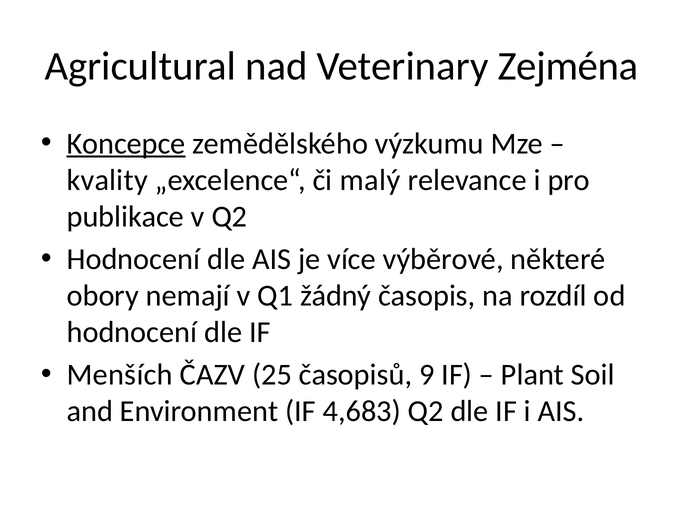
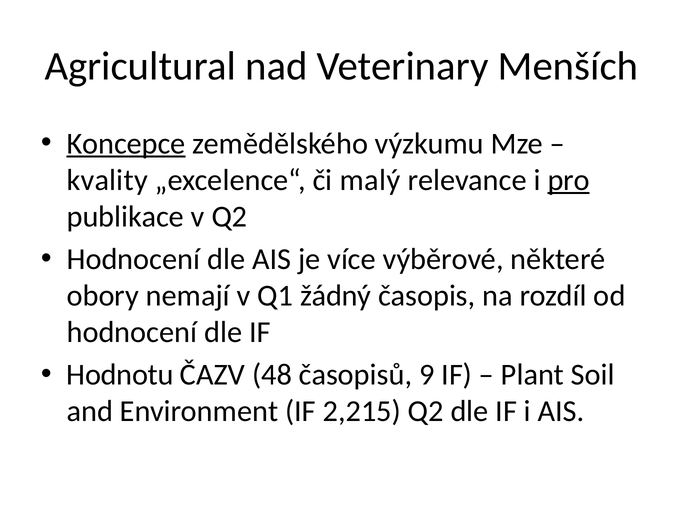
Zejména: Zejména -> Menších (568, 66)
pro underline: none -> present (569, 180)
Menších: Menších -> Hodnotu (120, 374)
25: 25 -> 48 (272, 374)
4,683: 4,683 -> 2,215 (362, 411)
